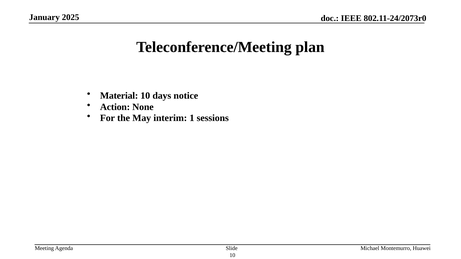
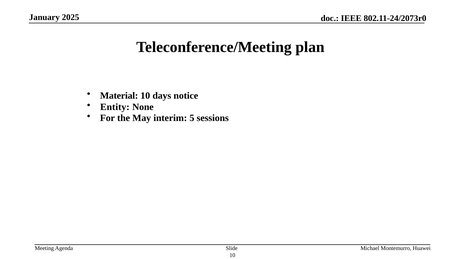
Action: Action -> Entity (115, 107)
1: 1 -> 5 (192, 118)
